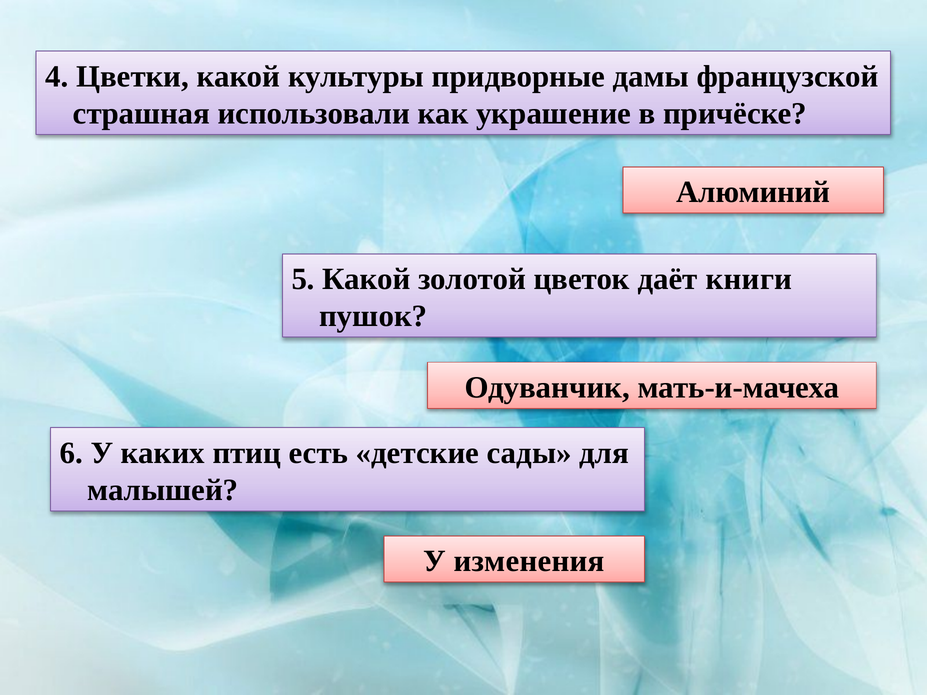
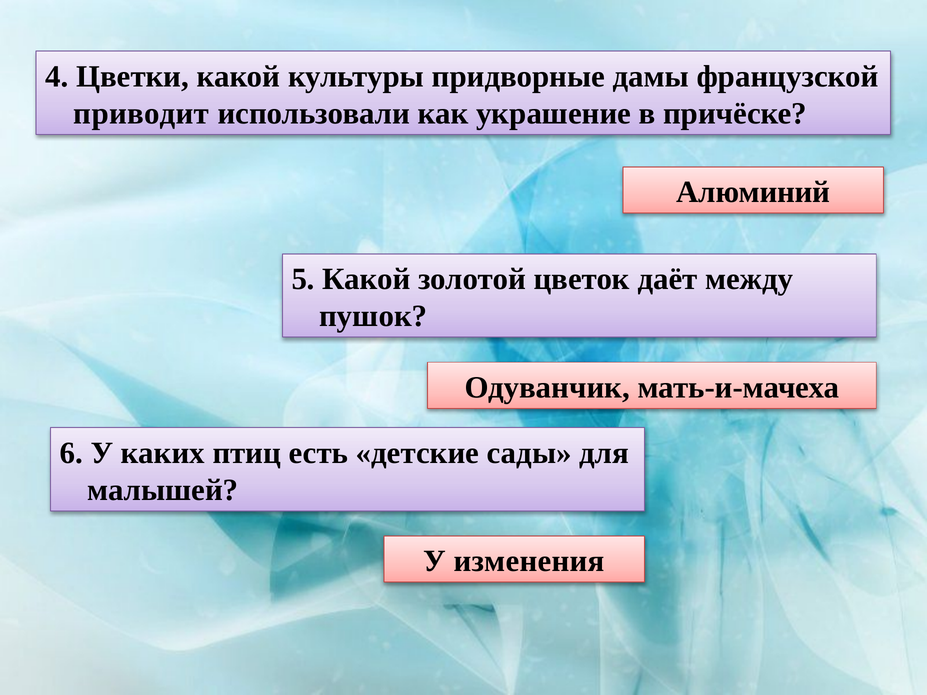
страшная: страшная -> приводит (141, 113)
книги: книги -> между (749, 279)
